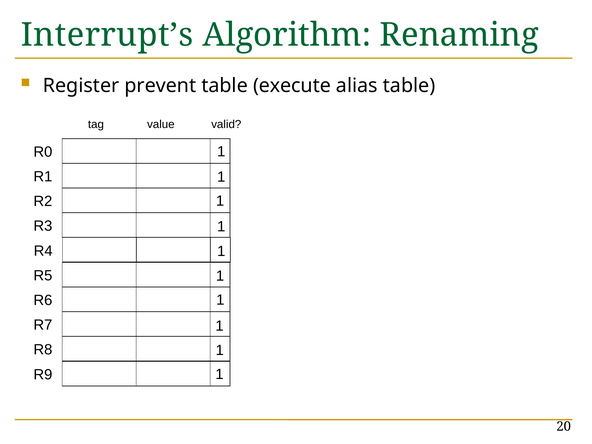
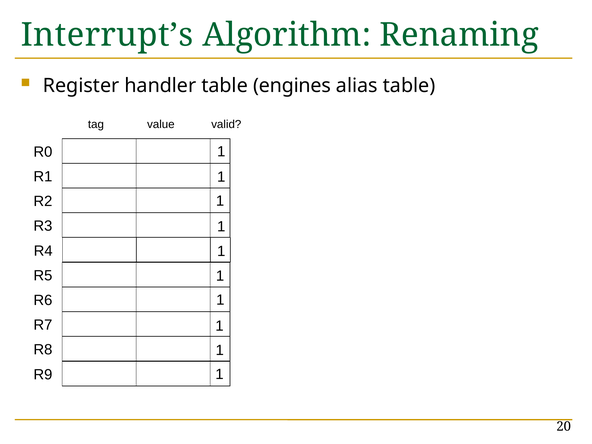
prevent: prevent -> handler (160, 86)
execute: execute -> engines (292, 86)
